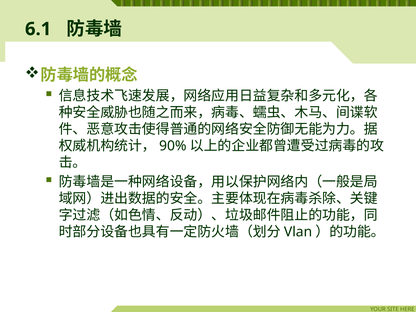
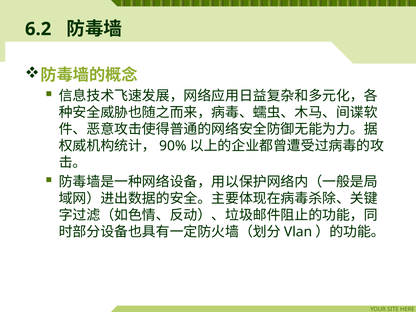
6.1: 6.1 -> 6.2 (38, 29)
